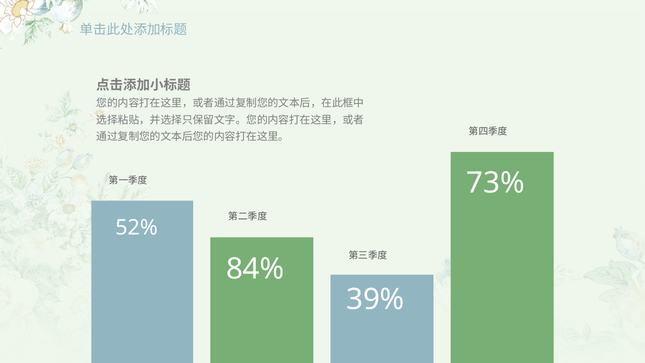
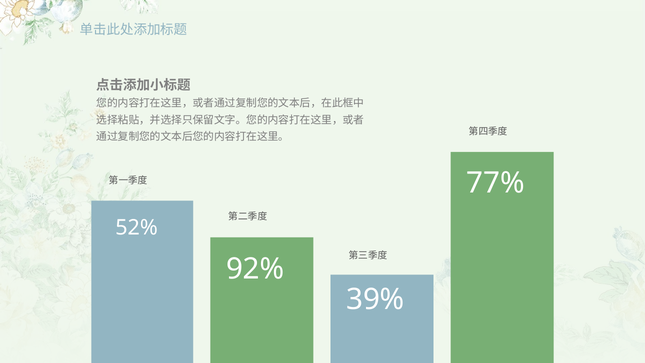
73%: 73% -> 77% (496, 183)
84%: 84% -> 92% (255, 269)
